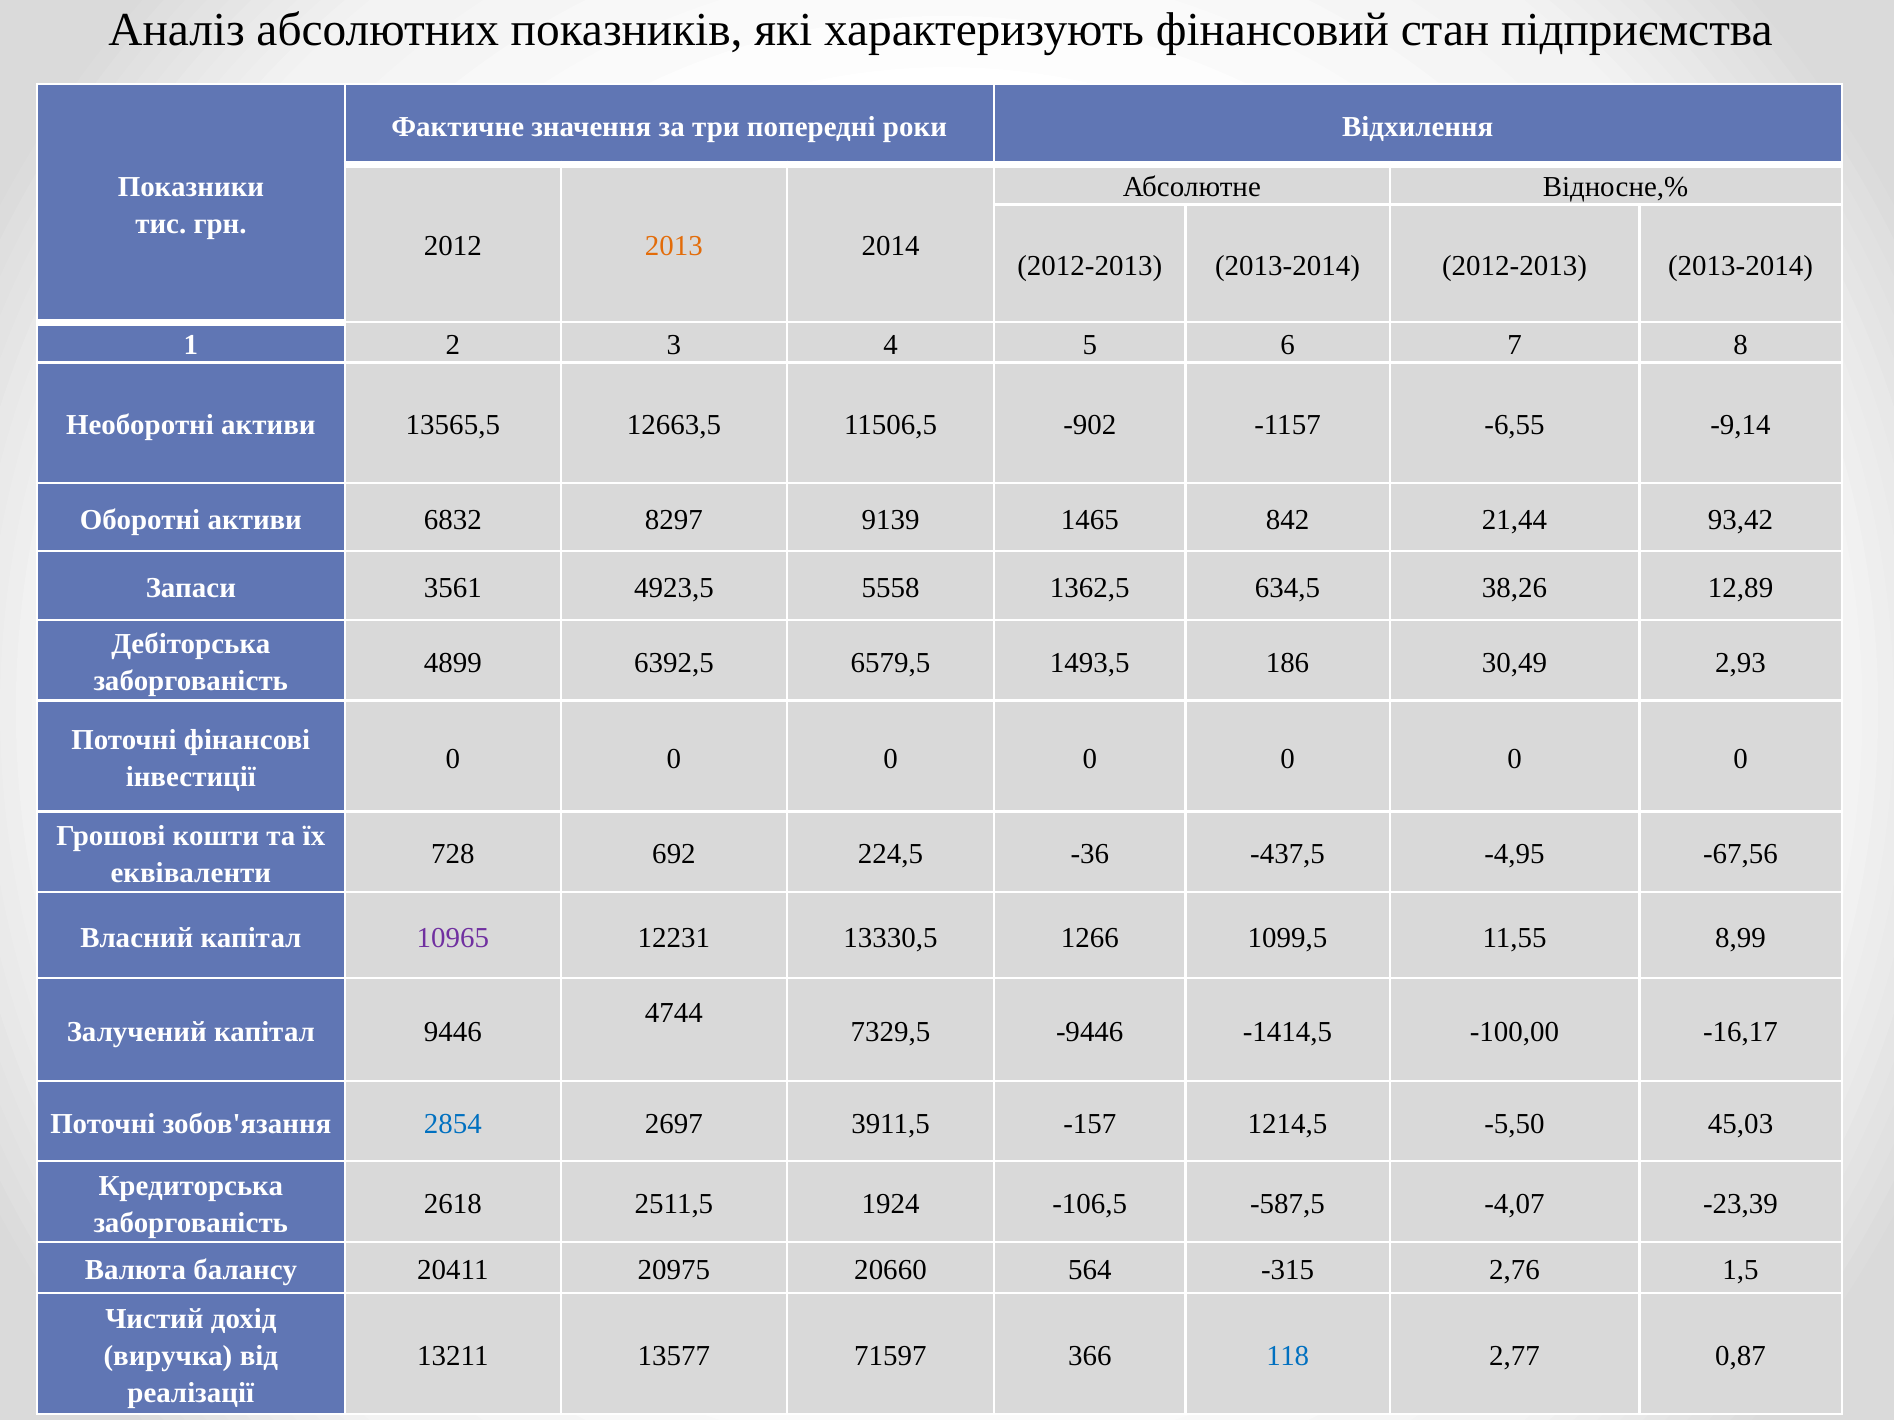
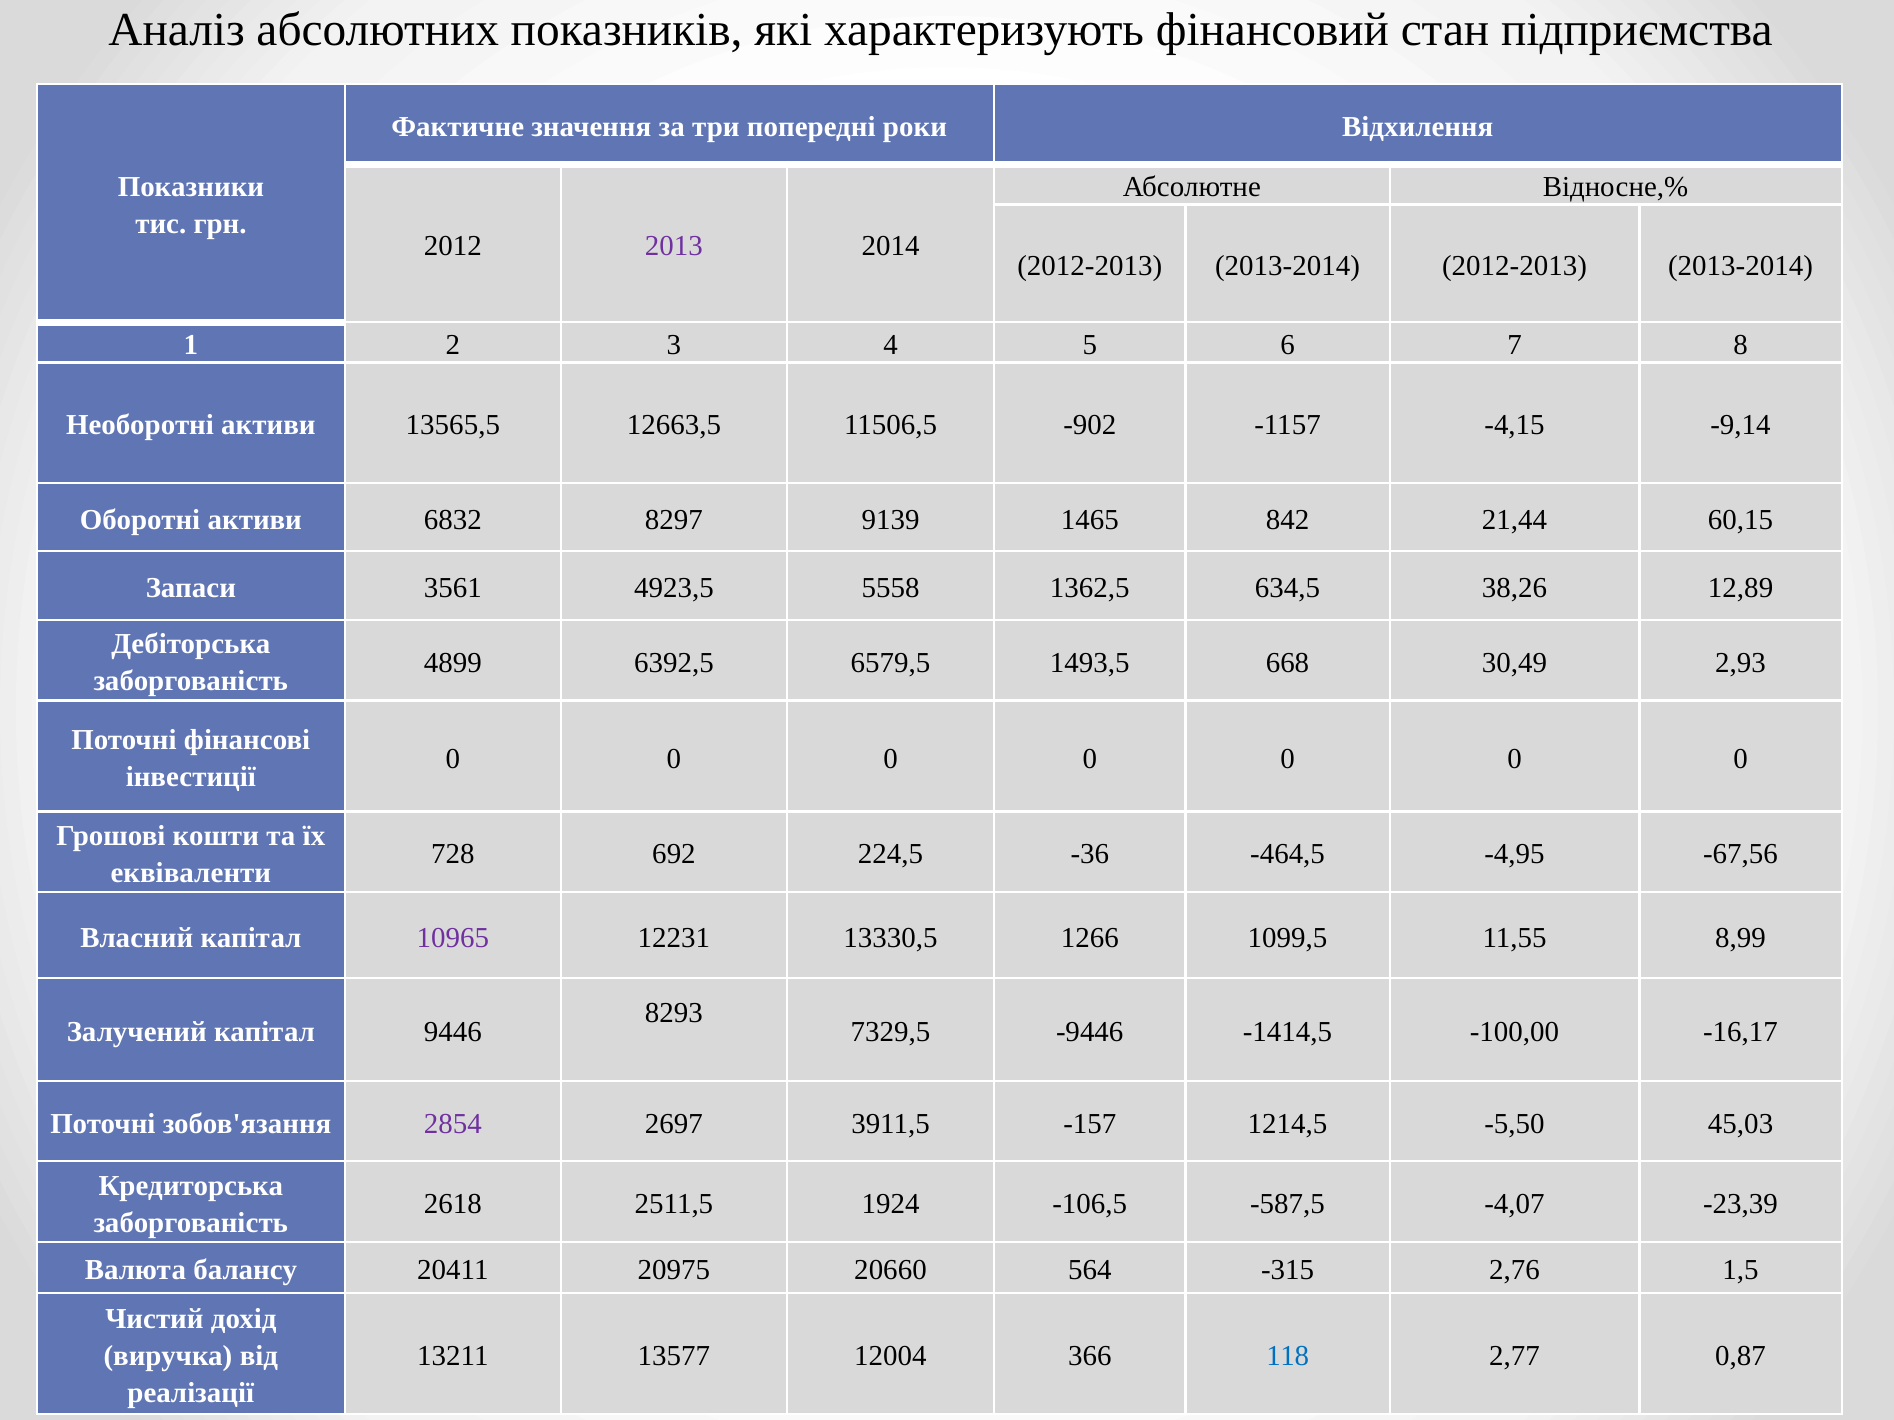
2013 colour: orange -> purple (674, 246)
-6,55: -6,55 -> -4,15 (1515, 425)
93,42: 93,42 -> 60,15 (1741, 520)
186: 186 -> 668 (1287, 663)
-437,5: -437,5 -> -464,5 (1288, 855)
4744: 4744 -> 8293 (674, 1014)
2854 colour: blue -> purple (453, 1124)
71597: 71597 -> 12004 (890, 1357)
